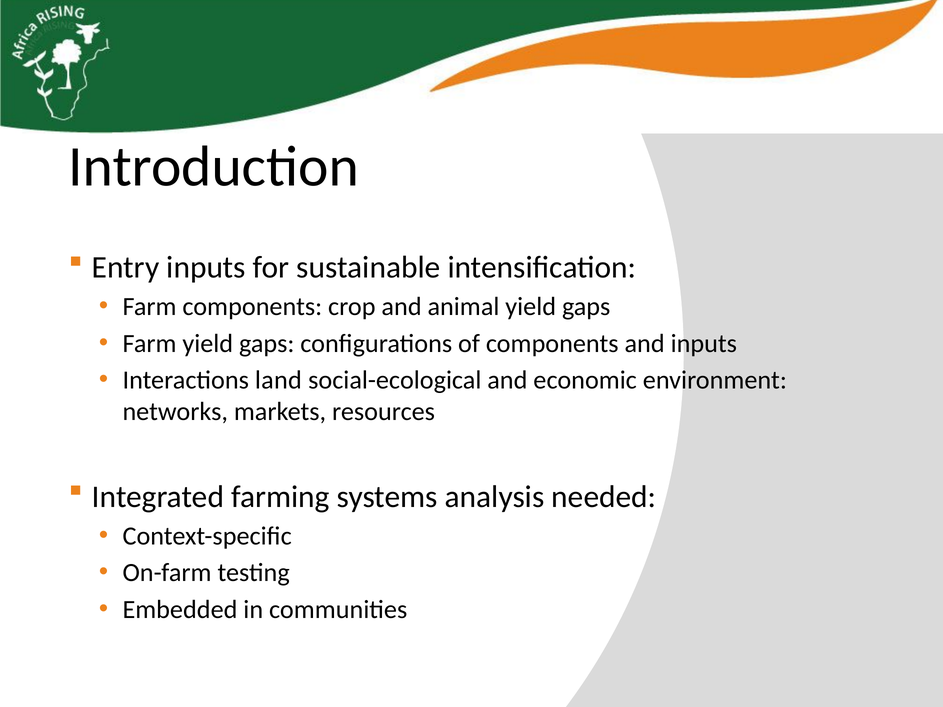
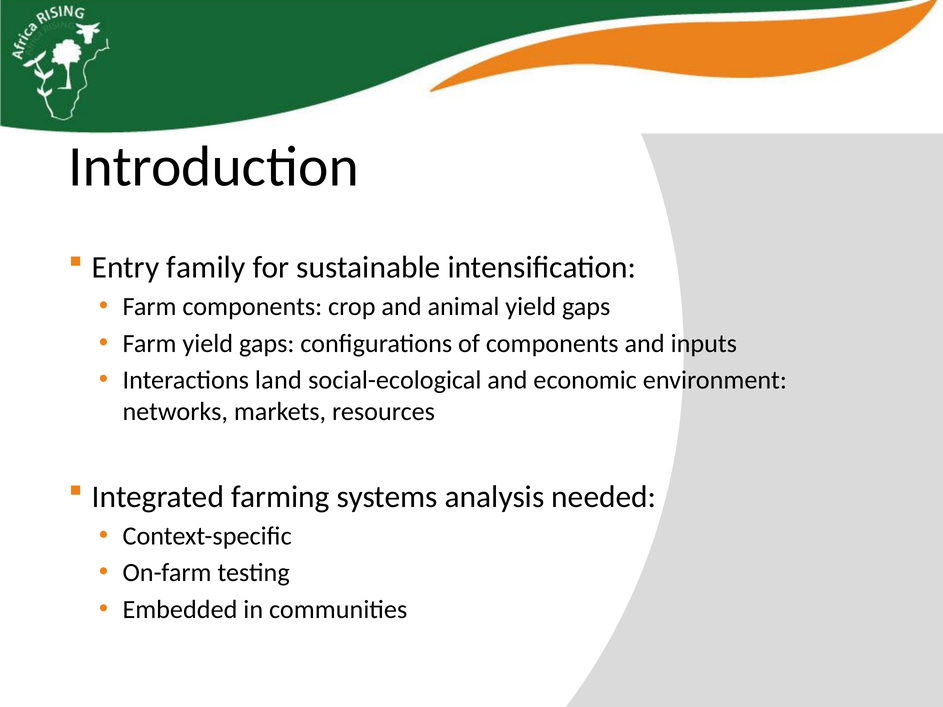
Entry inputs: inputs -> family (206, 267)
